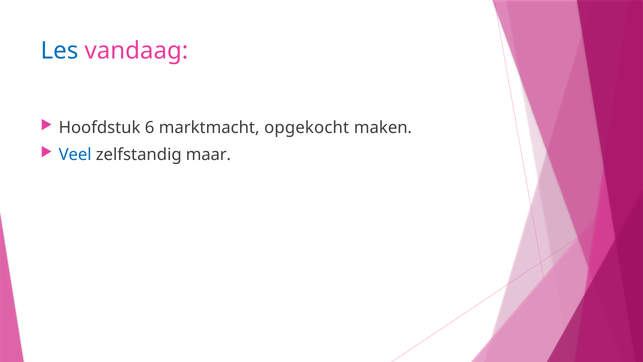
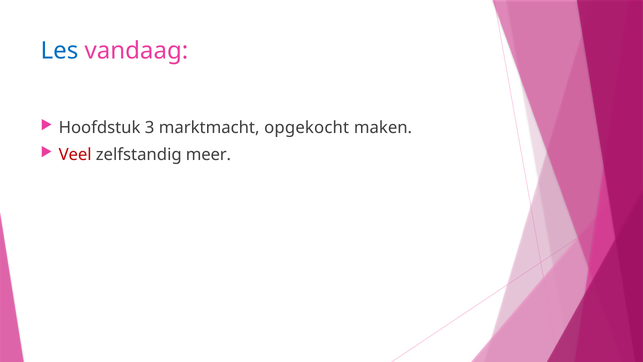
6: 6 -> 3 (150, 128)
Veel colour: blue -> red (75, 154)
maar: maar -> meer (208, 154)
